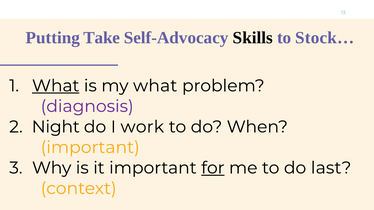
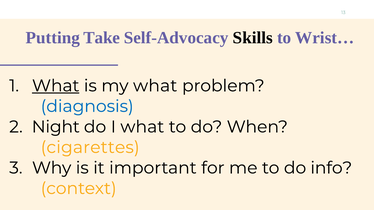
Stock…: Stock… -> Wrist… (325, 38)
diagnosis colour: purple -> blue (87, 106)
I work: work -> what (142, 127)
important: important -> cigarettes (90, 148)
for underline: present -> none (213, 168)
last: last -> info (331, 168)
